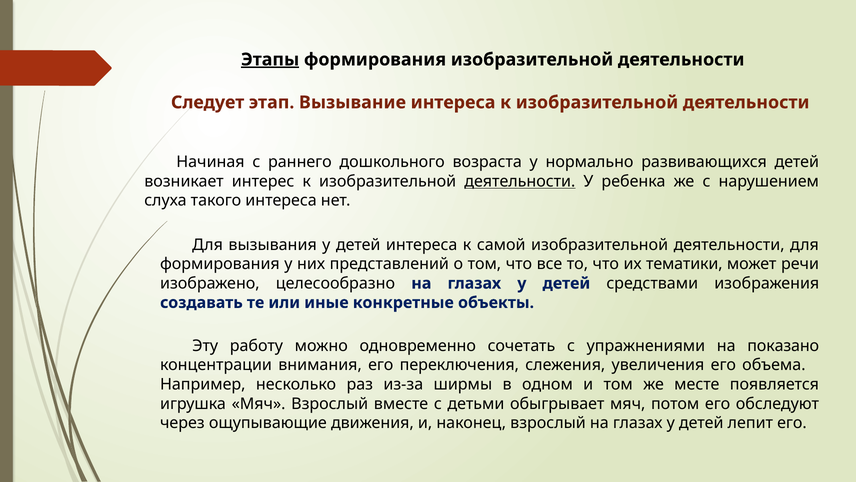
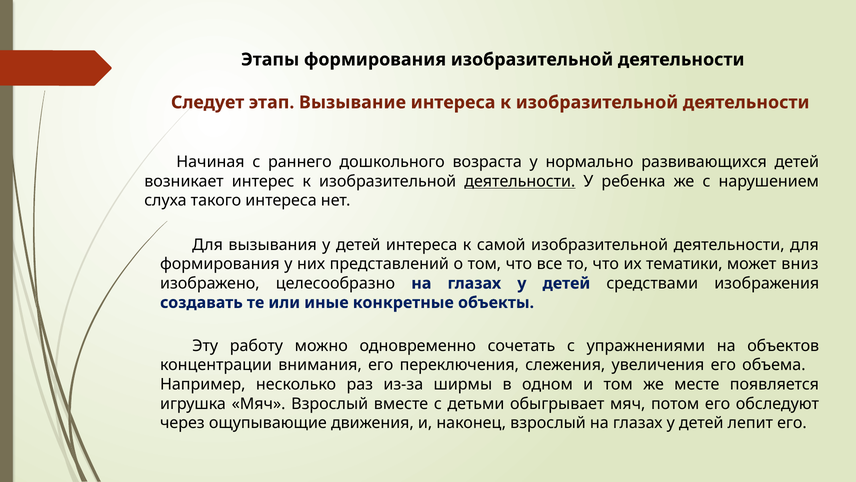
Этапы underline: present -> none (270, 59)
речи: речи -> вниз (800, 264)
показано: показано -> объектов (783, 346)
